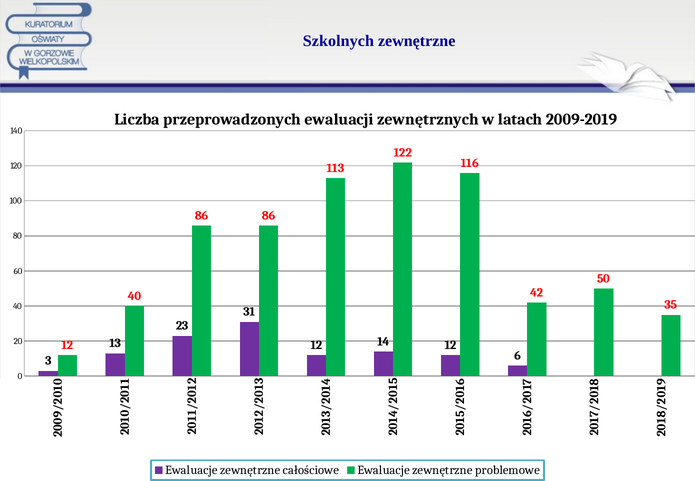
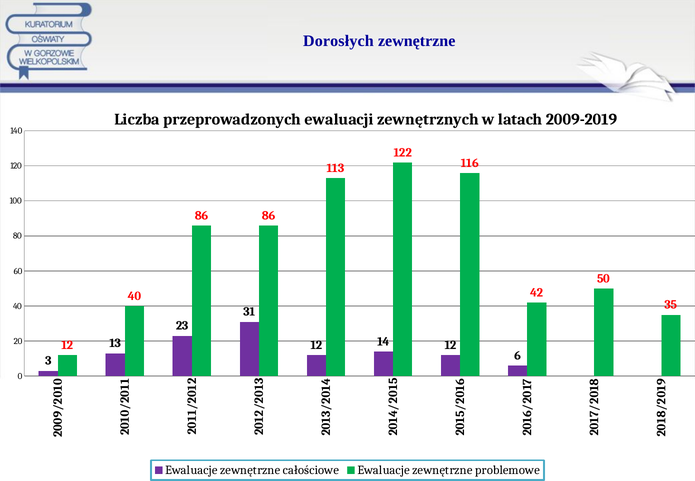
Szkolnych: Szkolnych -> Dorosłych (338, 41)
